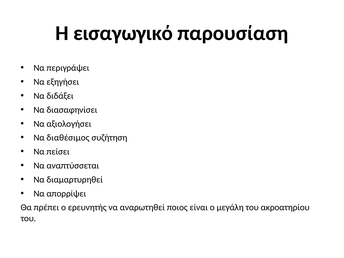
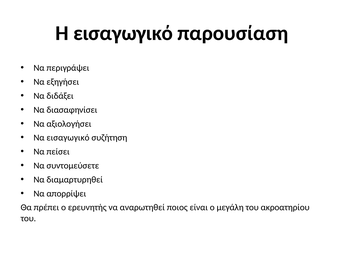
Να διαθέσιμος: διαθέσιμος -> εισαγωγικό (68, 138)
αναπτύσσεται: αναπτύσσεται -> συντομεύσετε (73, 166)
